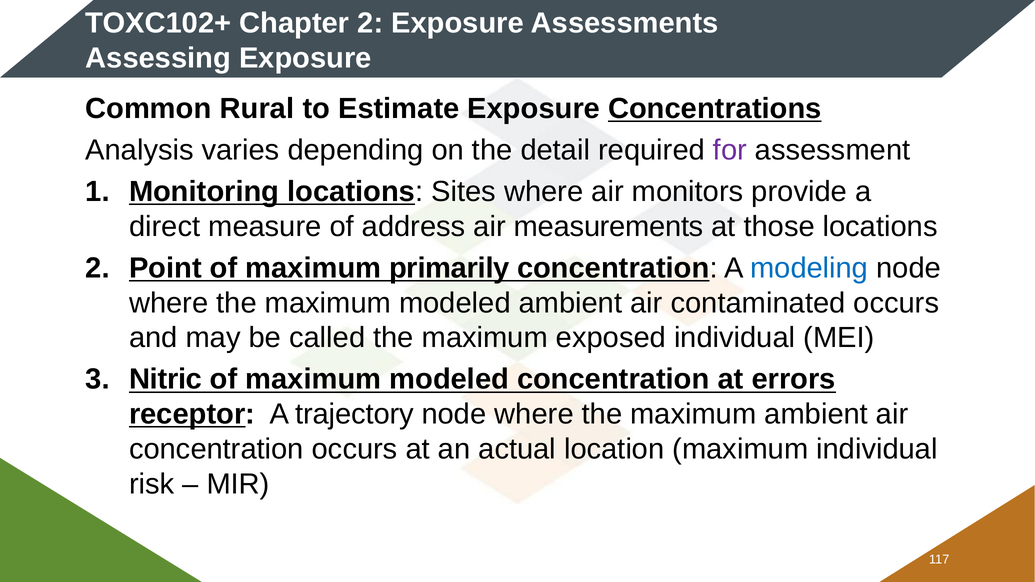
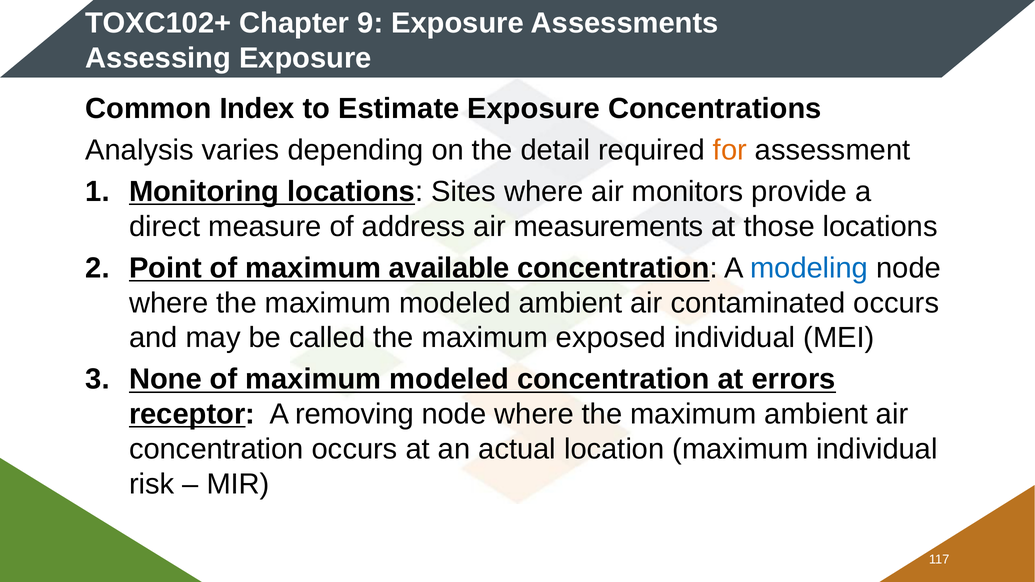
Chapter 2: 2 -> 9 (370, 23)
Rural: Rural -> Index (257, 109)
Concentrations underline: present -> none (715, 109)
for colour: purple -> orange (730, 150)
primarily: primarily -> available (449, 268)
Nitric: Nitric -> None (165, 379)
trajectory: trajectory -> removing (355, 414)
